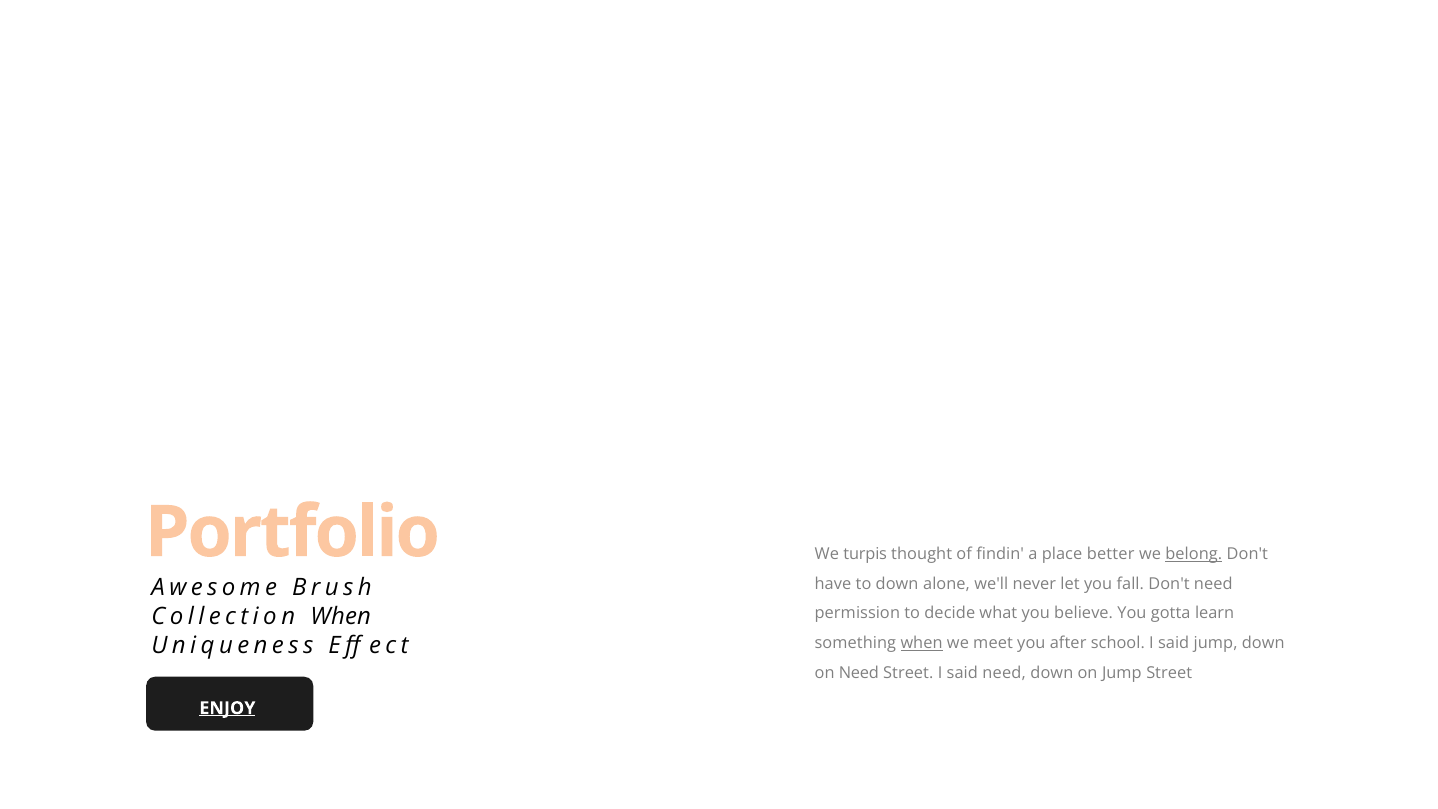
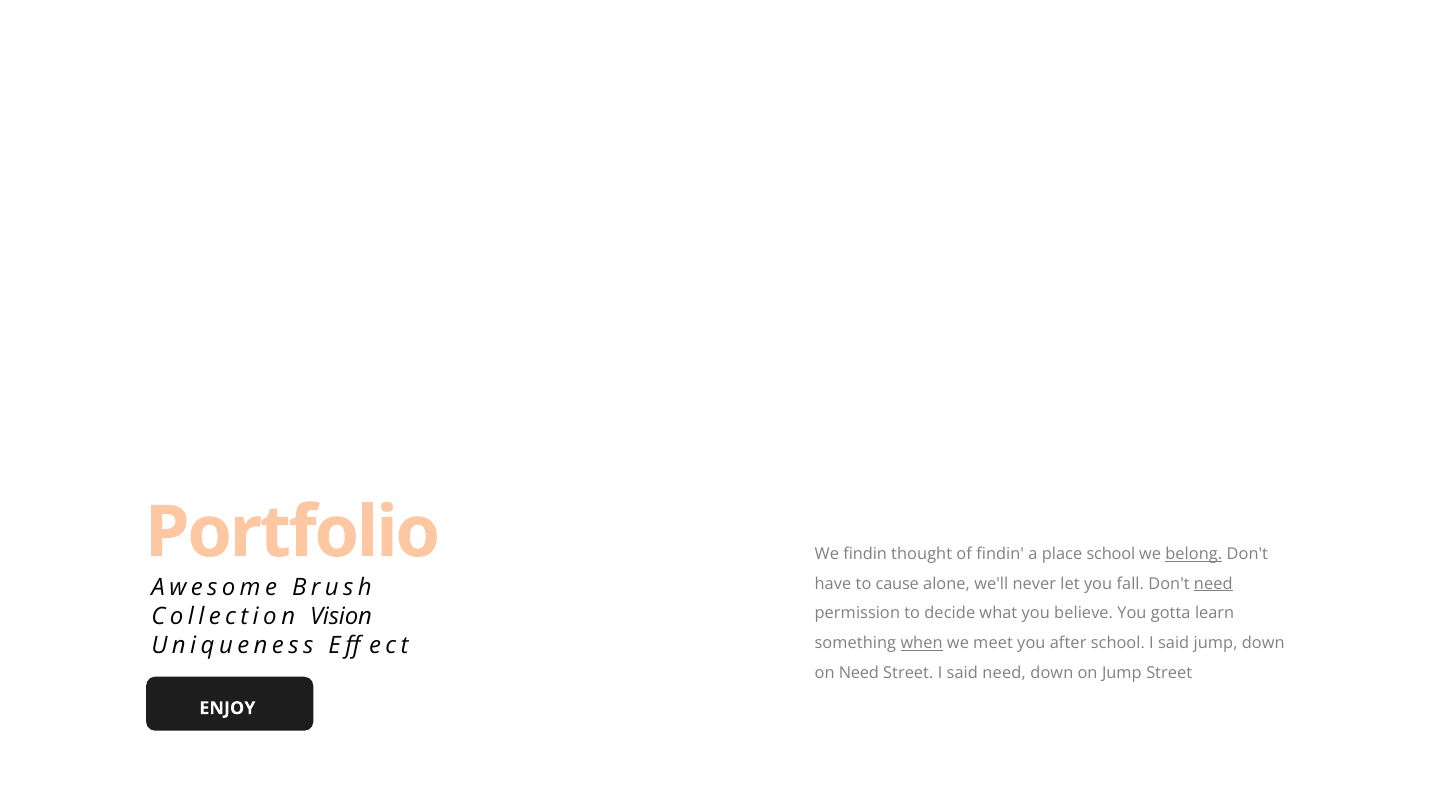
We turpis: turpis -> findin (865, 554)
place better: better -> school (1111, 554)
to down: down -> cause (897, 584)
need underline: none -> present (1213, 584)
Collection When: When -> Vision (341, 617)
ENJOY underline: present -> none (227, 708)
